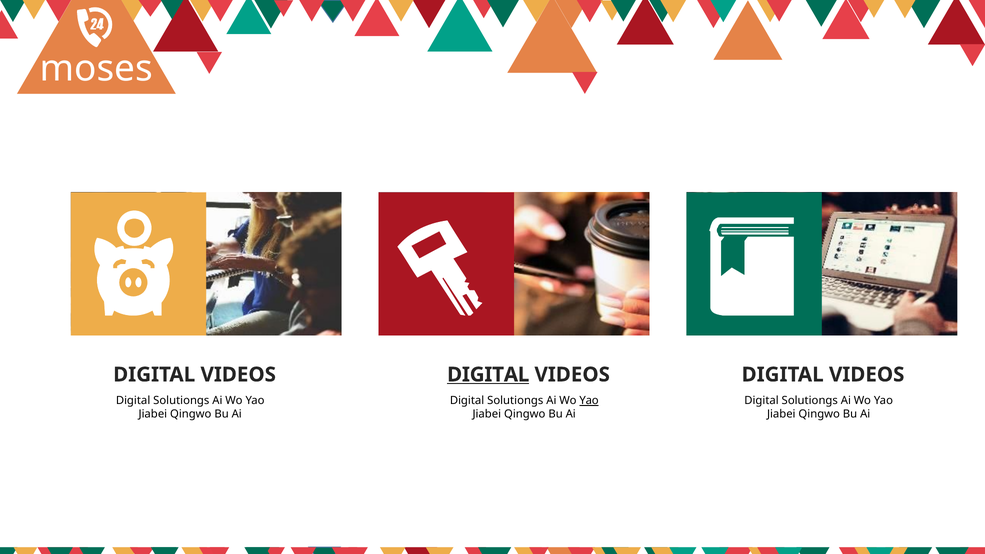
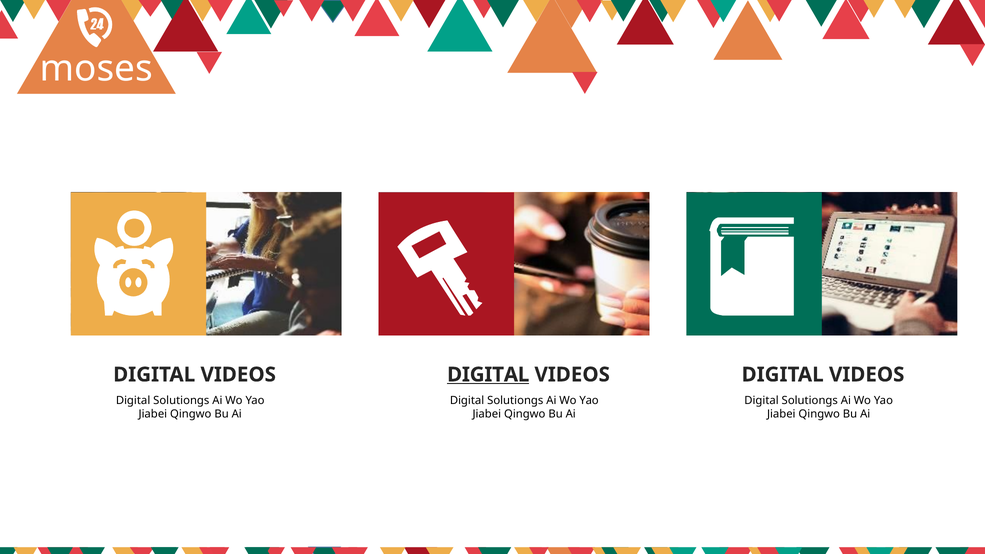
Yao underline: present -> none (589, 401)
